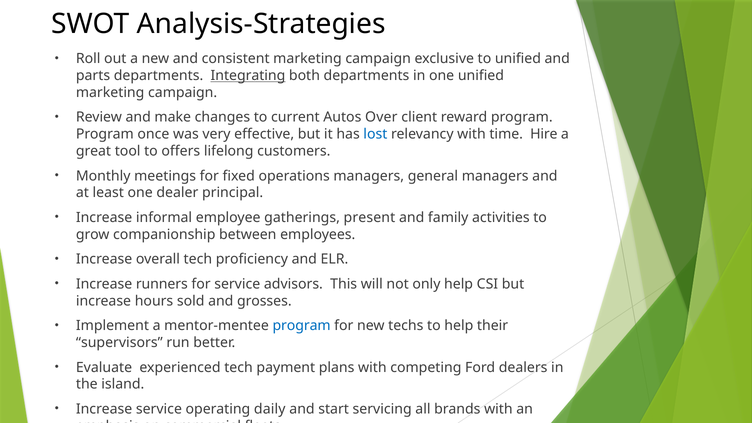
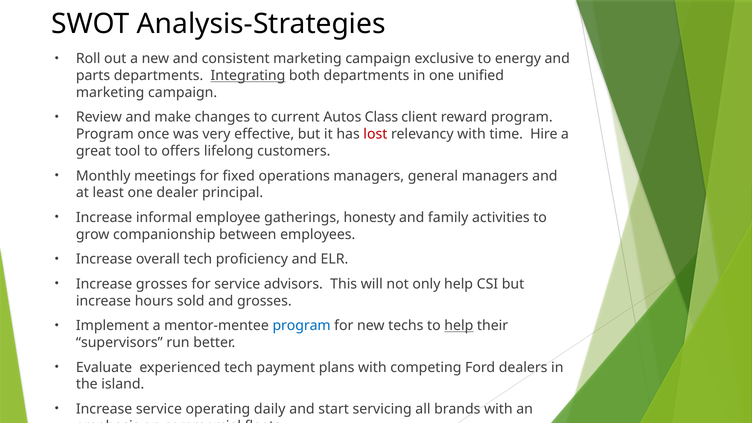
to unified: unified -> energy (518, 59)
Over: Over -> Class (381, 117)
lost colour: blue -> red (375, 134)
present: present -> honesty (370, 218)
Increase runners: runners -> grosses (162, 284)
help underline: none -> present (459, 326)
